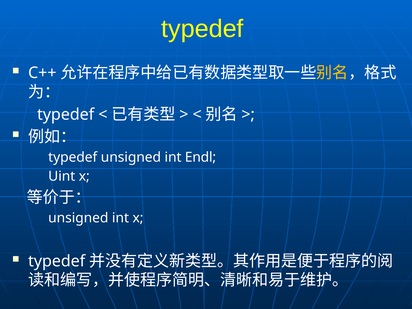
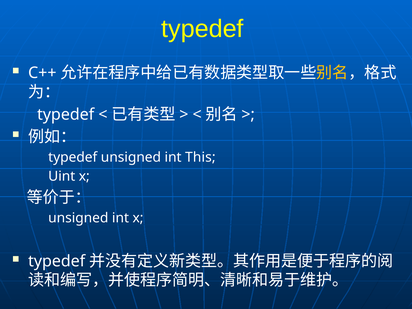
Endl: Endl -> This (200, 157)
